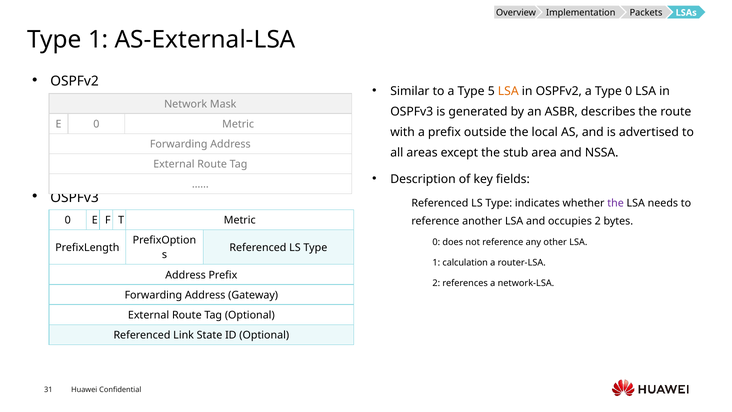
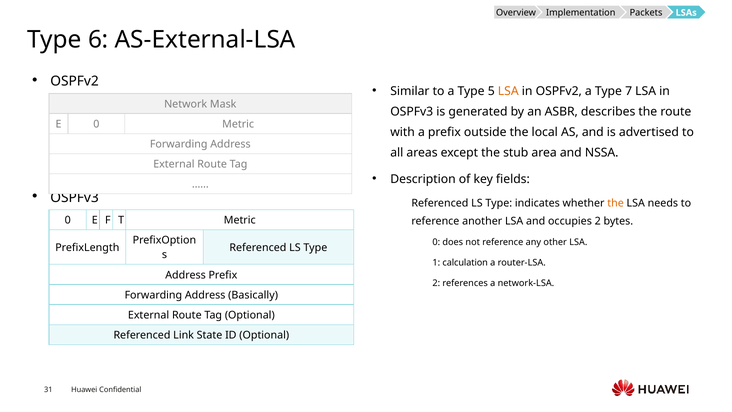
1: 1 -> 6 (98, 40)
Type 0: 0 -> 7 (629, 91)
the colour: purple -> orange (616, 203)
Gateway: Gateway -> Basically (253, 295)
